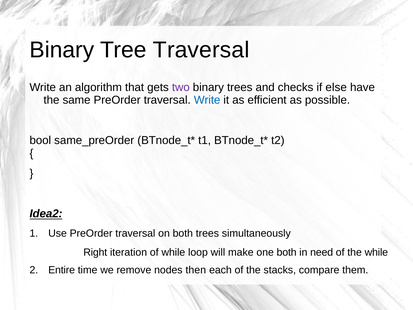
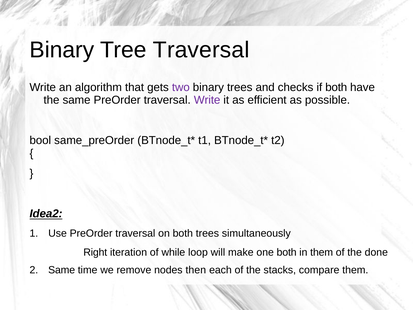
if else: else -> both (336, 87)
Write colour: blue -> purple (207, 100)
in need: need -> them (322, 252)
the while: while -> done (376, 252)
Entire: Entire -> Same (62, 270)
